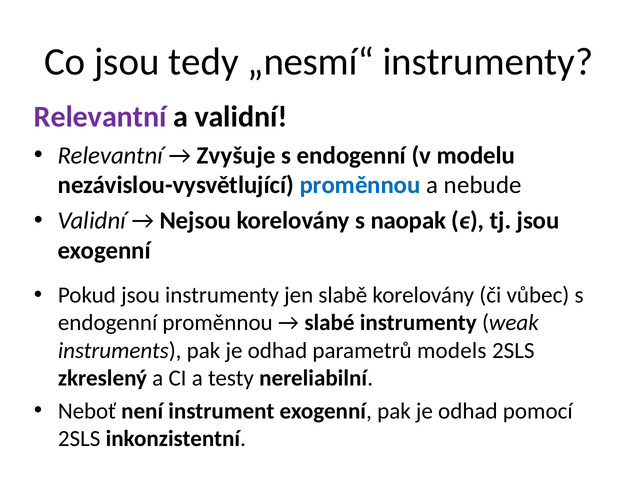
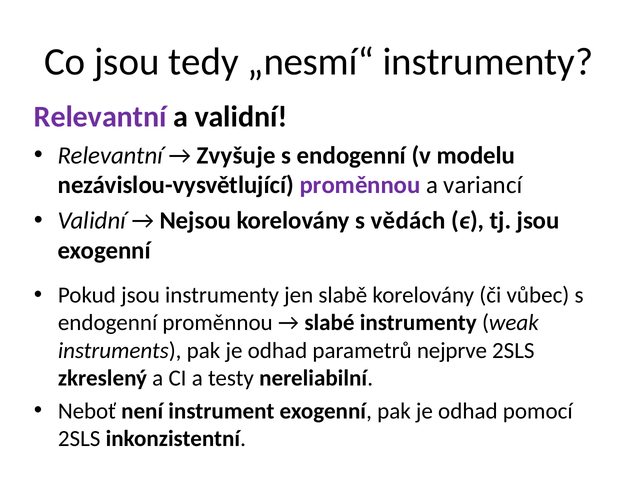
proměnnou colour: blue -> purple (360, 185)
nebude: nebude -> variancí (483, 185)
naopak: naopak -> vědách (408, 220)
models: models -> nejprve (452, 350)
